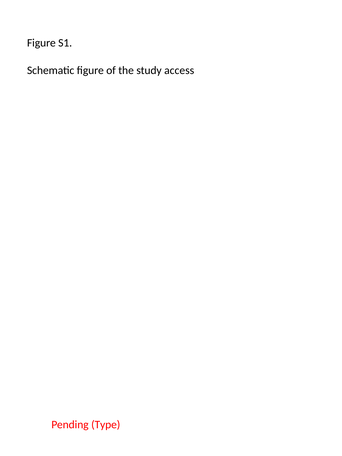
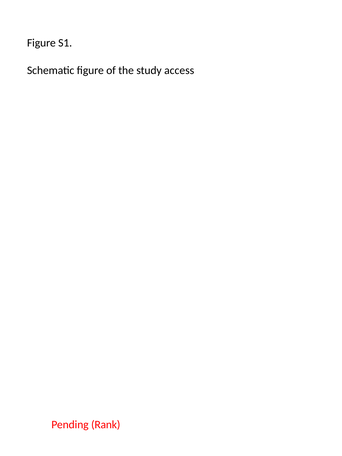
Type: Type -> Rank (106, 425)
